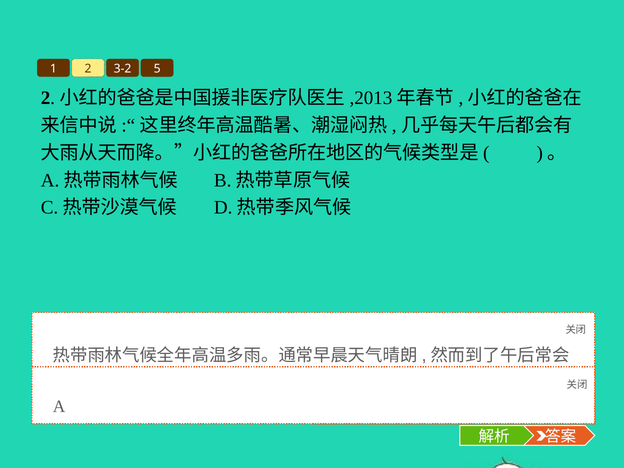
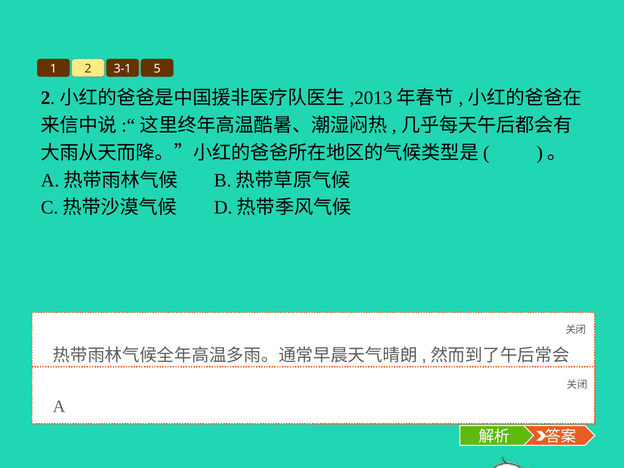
3-2: 3-2 -> 3-1 (123, 69)
